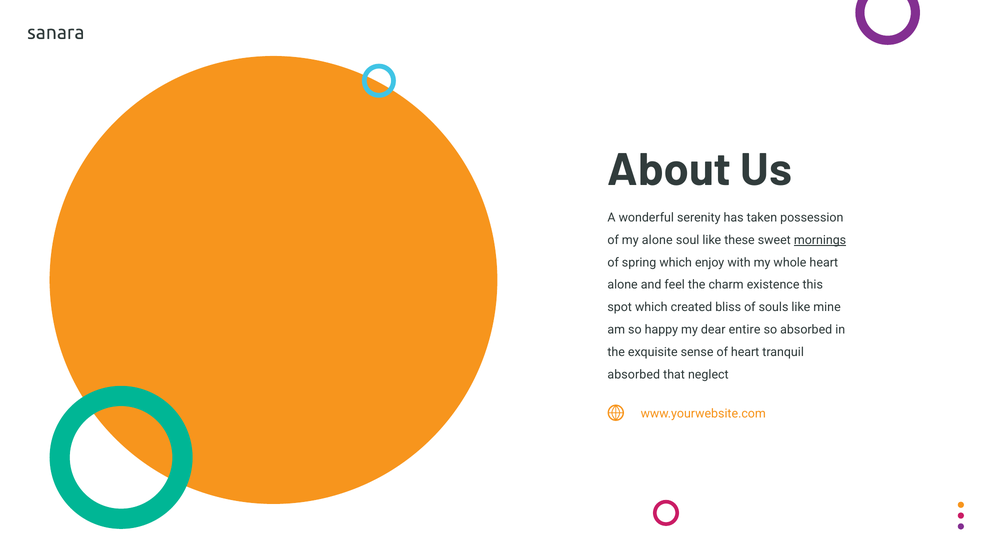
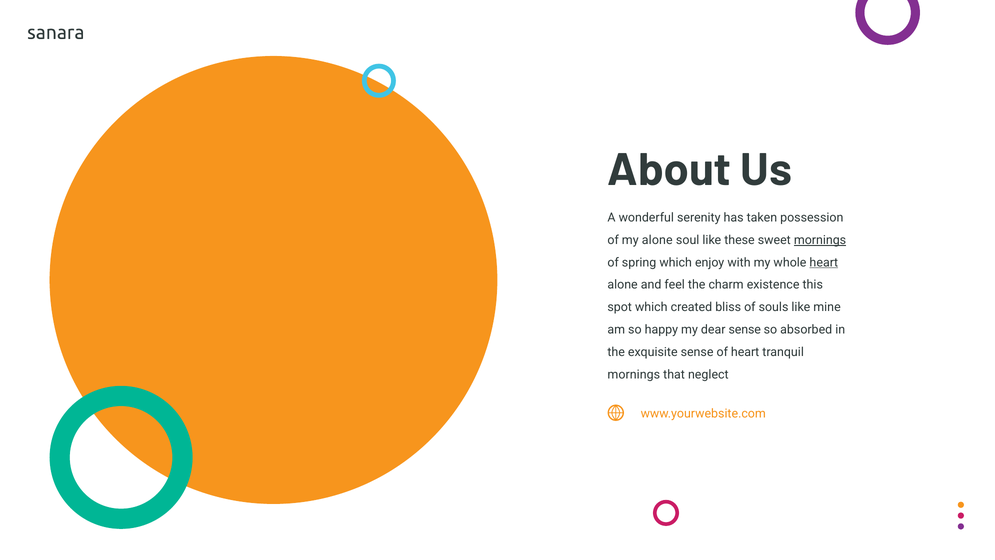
heart underline: none -> present (824, 262)
dear entire: entire -> sense (745, 329)
absorbed: absorbed -> mornings (634, 374)
